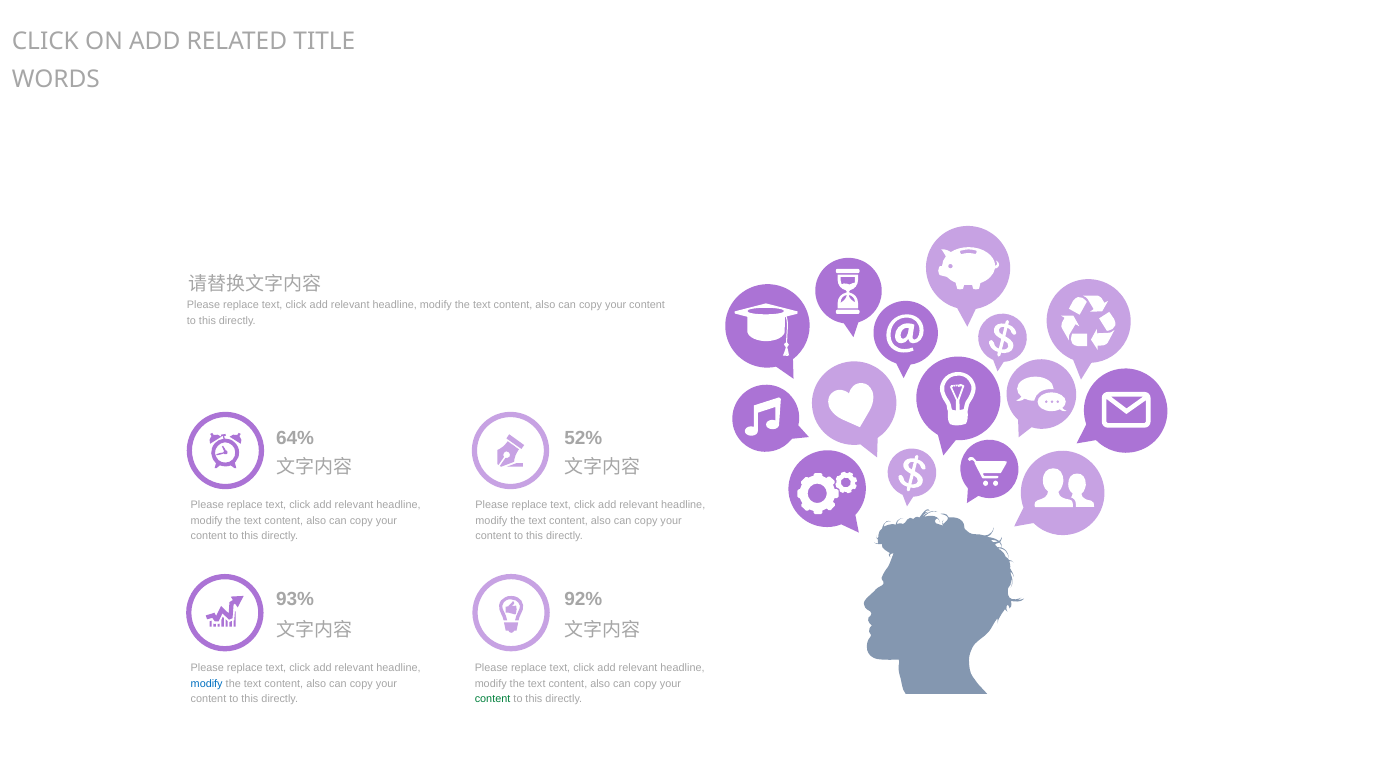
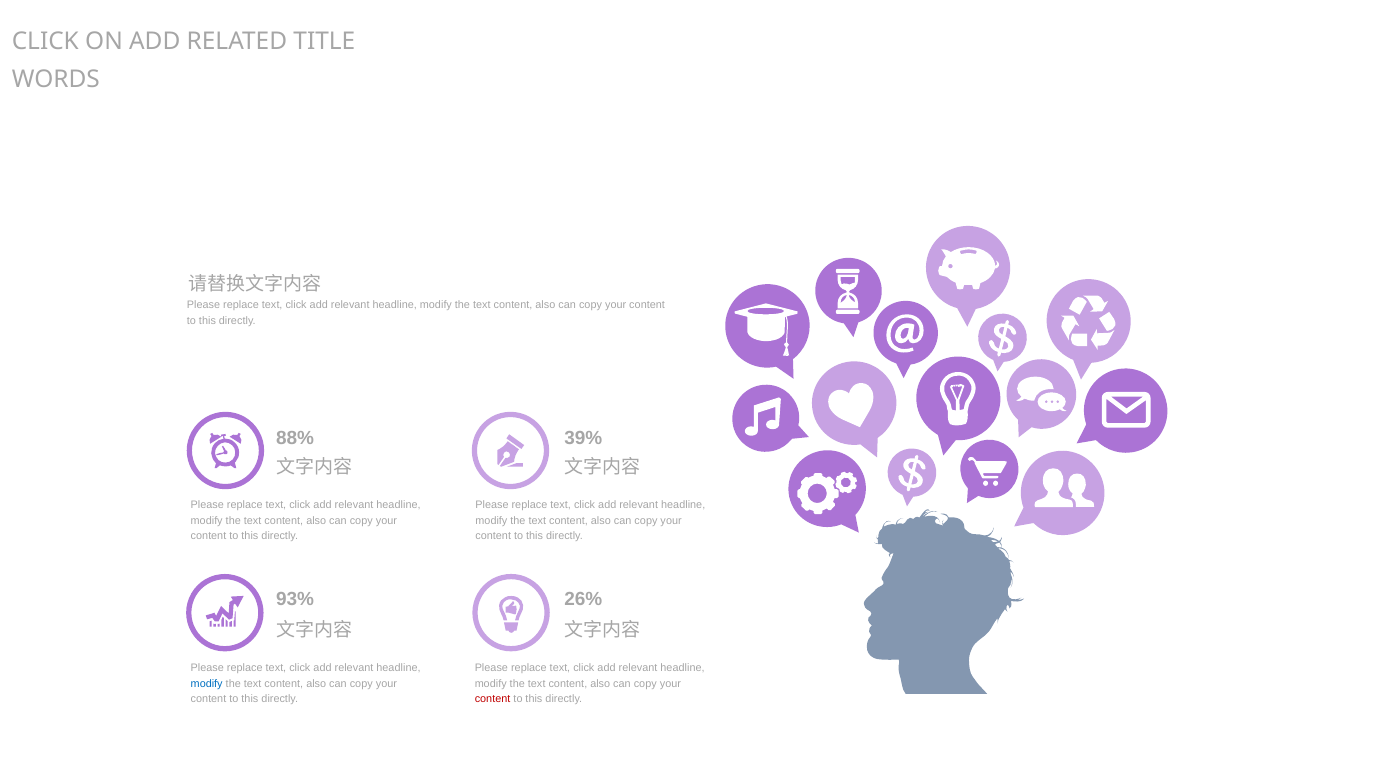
64%: 64% -> 88% (295, 438)
52%: 52% -> 39% (583, 438)
92%: 92% -> 26% (583, 599)
content colour: green -> red (493, 699)
